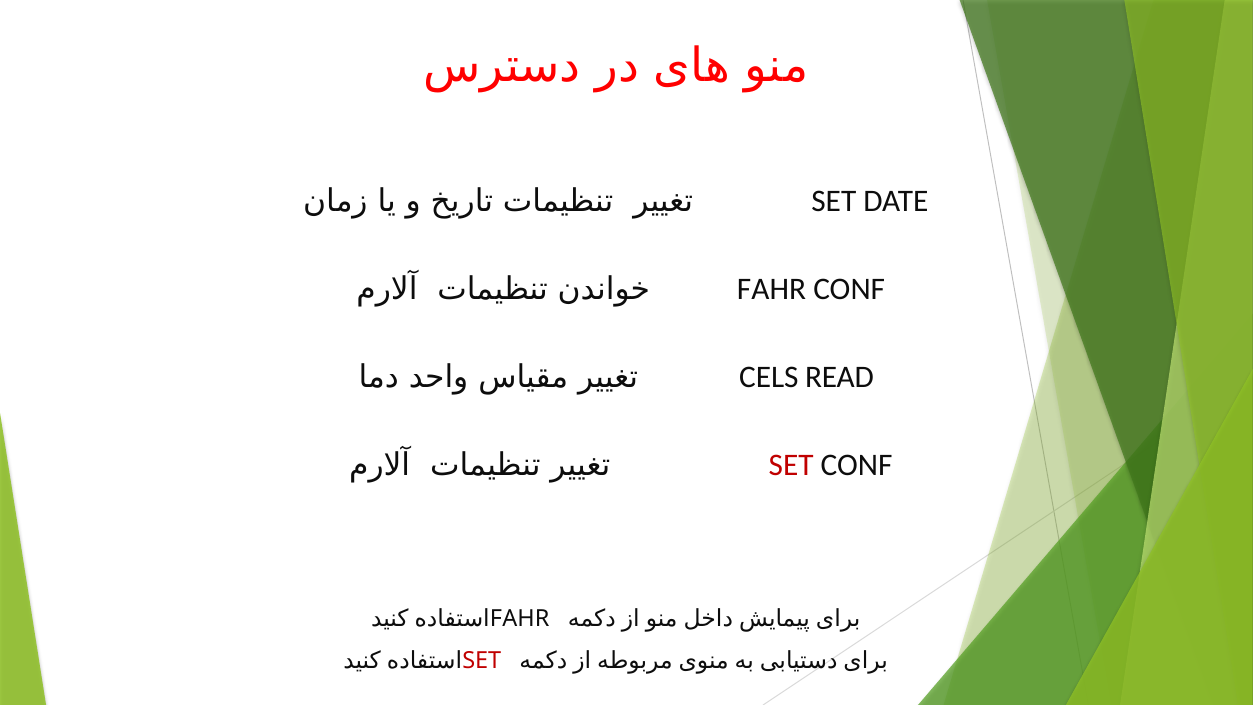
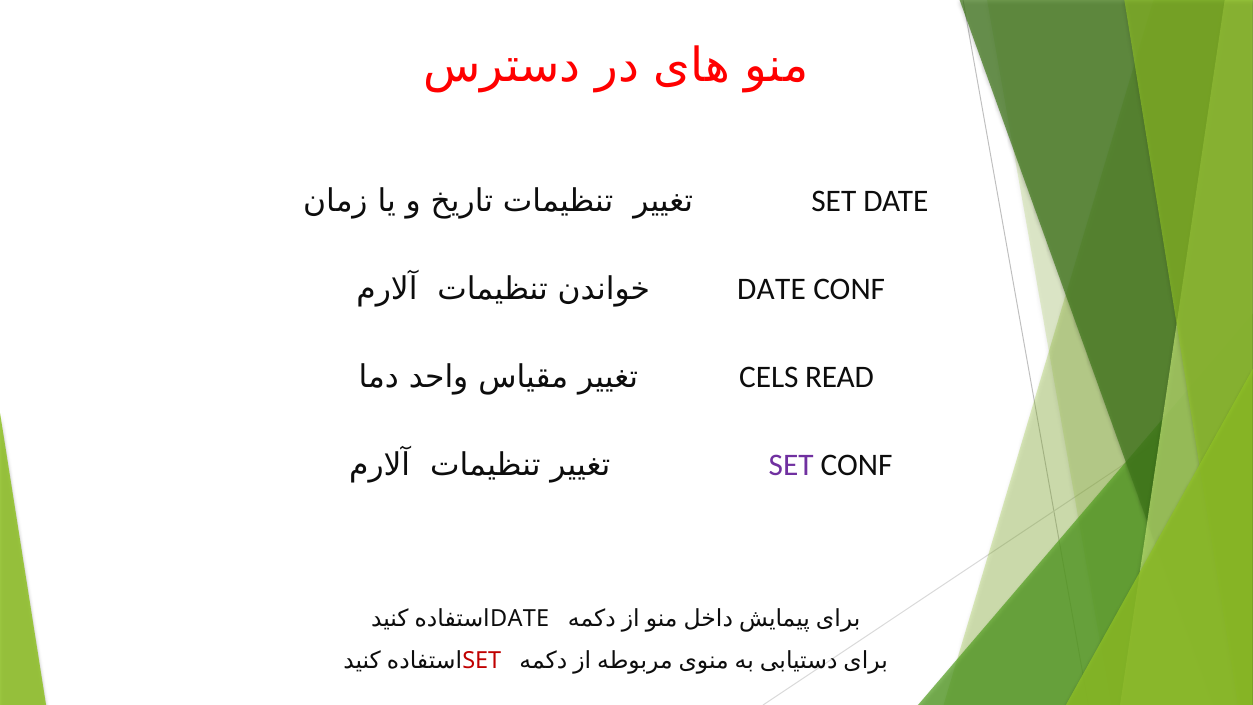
FAHR: FAHR -> DATE (771, 289)
SET colour: red -> purple (791, 465)
FAHR: FAHR -> DATE (520, 618)
